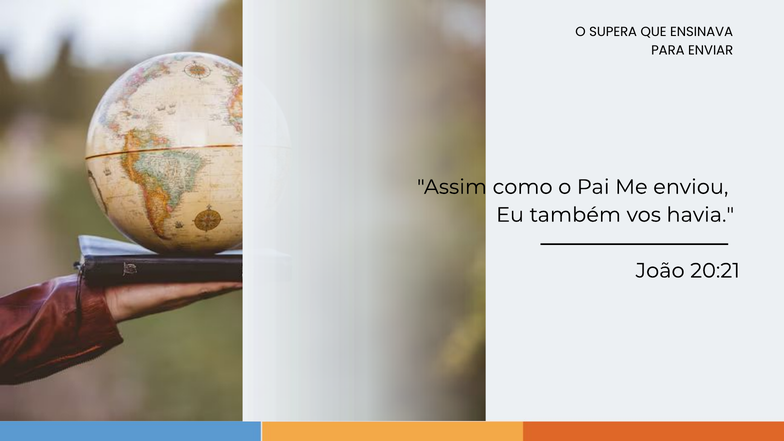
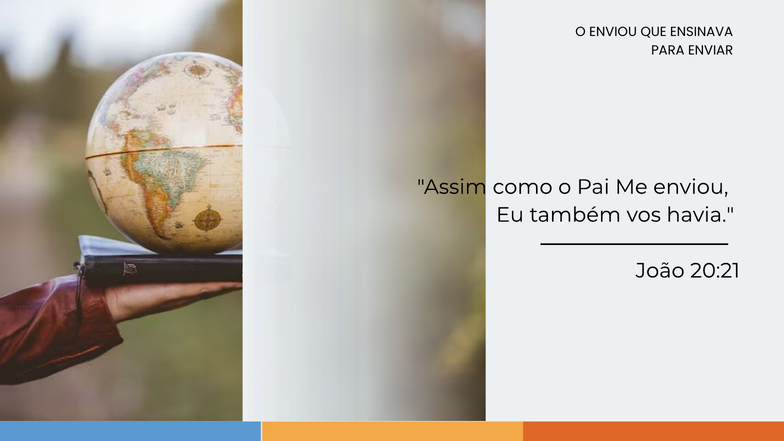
O SUPERA: SUPERA -> ENVIOU (613, 32)
